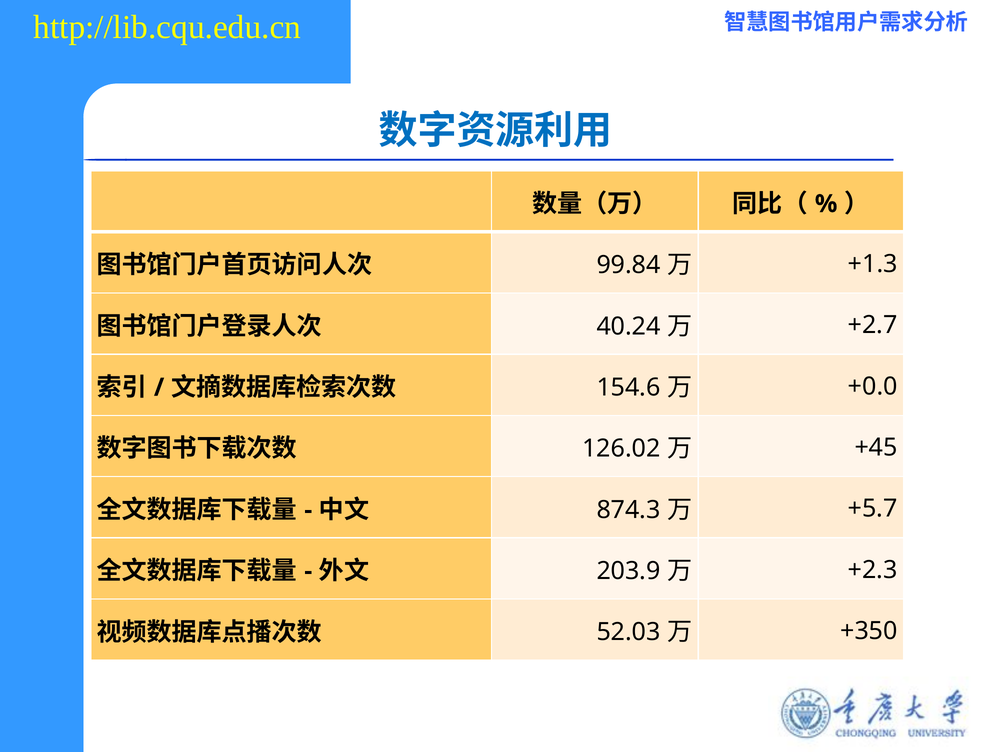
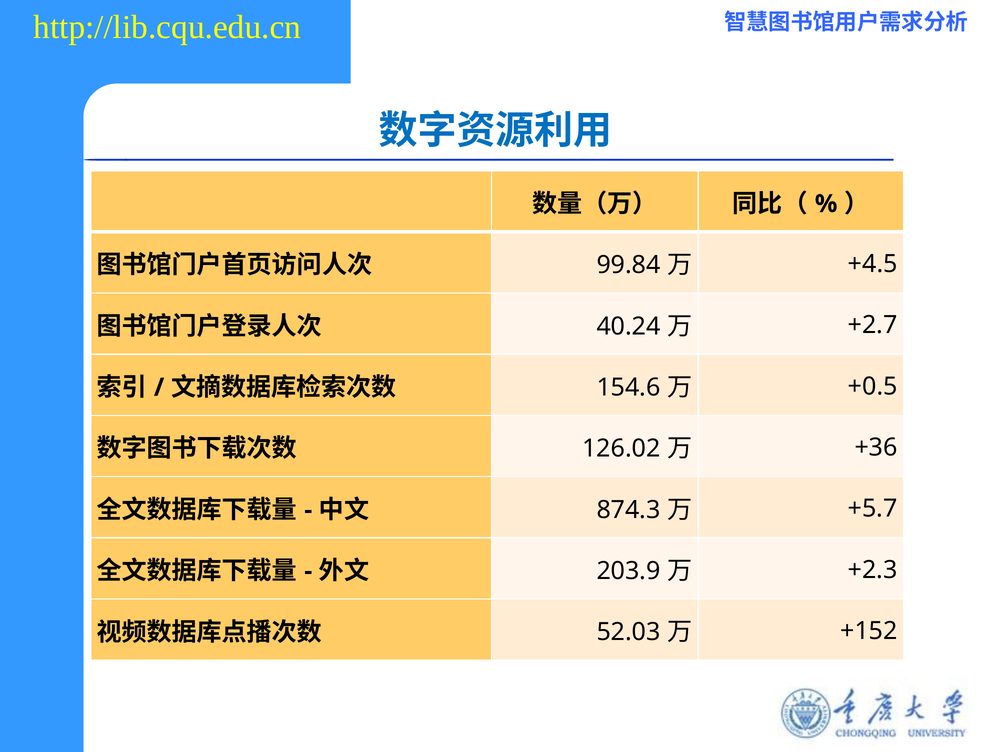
+1.3: +1.3 -> +4.5 (873, 264)
+0.0: +0.0 -> +0.5 (873, 386)
+45: +45 -> +36 (876, 447)
+350: +350 -> +152 (869, 631)
